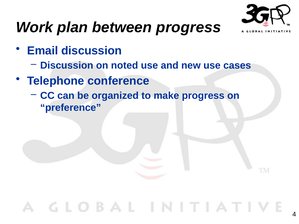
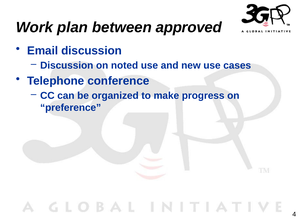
between progress: progress -> approved (189, 27)
